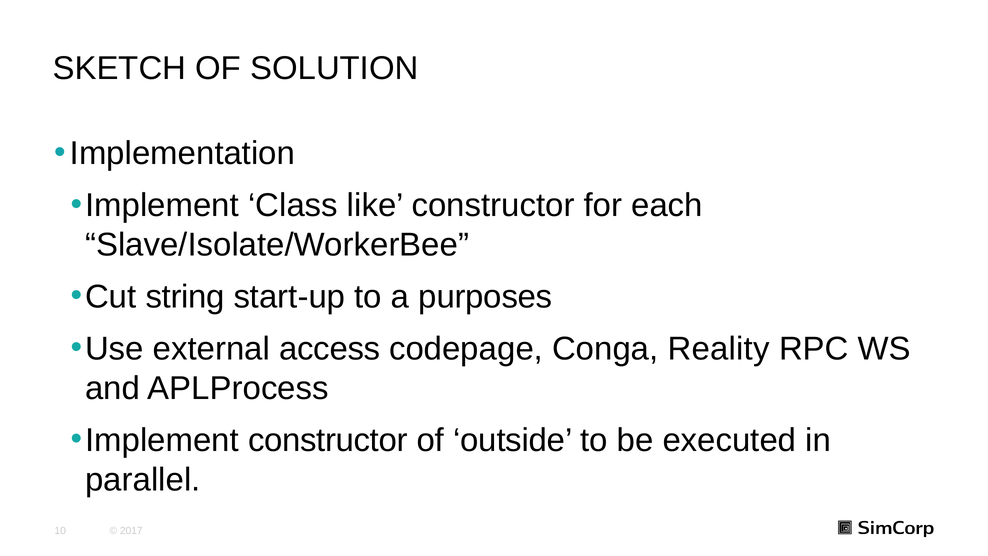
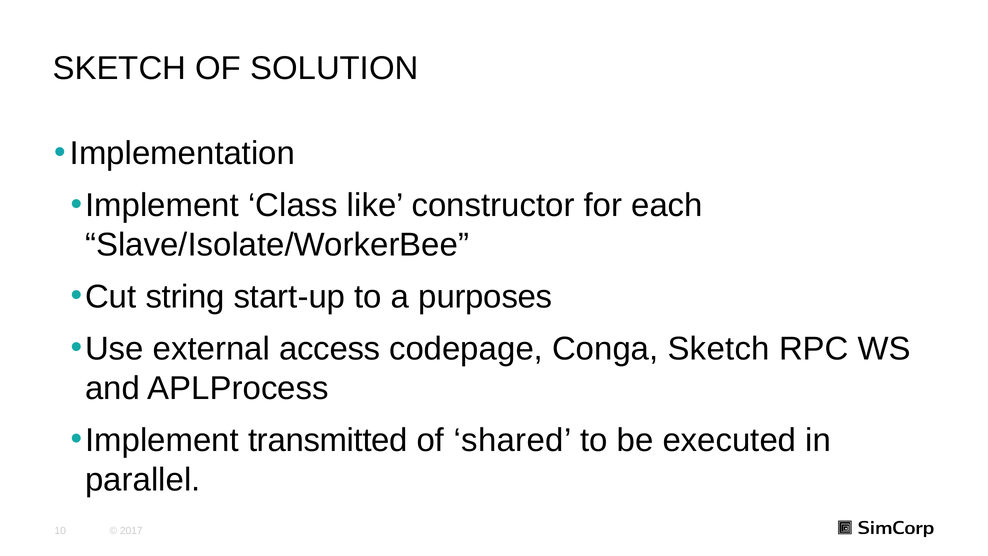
Conga Reality: Reality -> Sketch (719, 349)
Implement constructor: constructor -> transmitted (328, 440)
outside: outside -> shared (513, 440)
